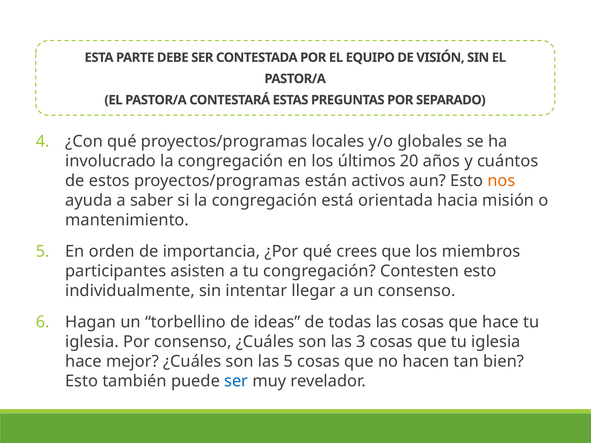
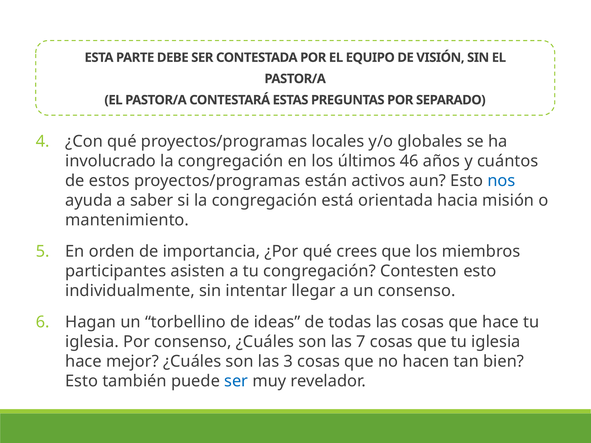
20: 20 -> 46 (409, 161)
nos colour: orange -> blue (501, 181)
3: 3 -> 7 (361, 342)
las 5: 5 -> 3 (288, 362)
